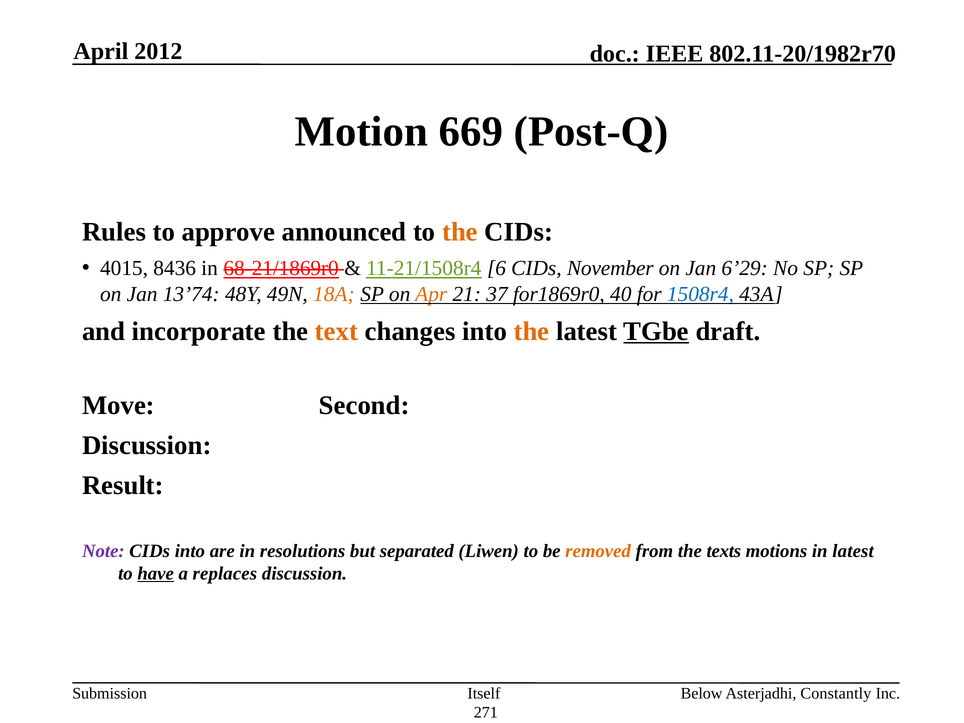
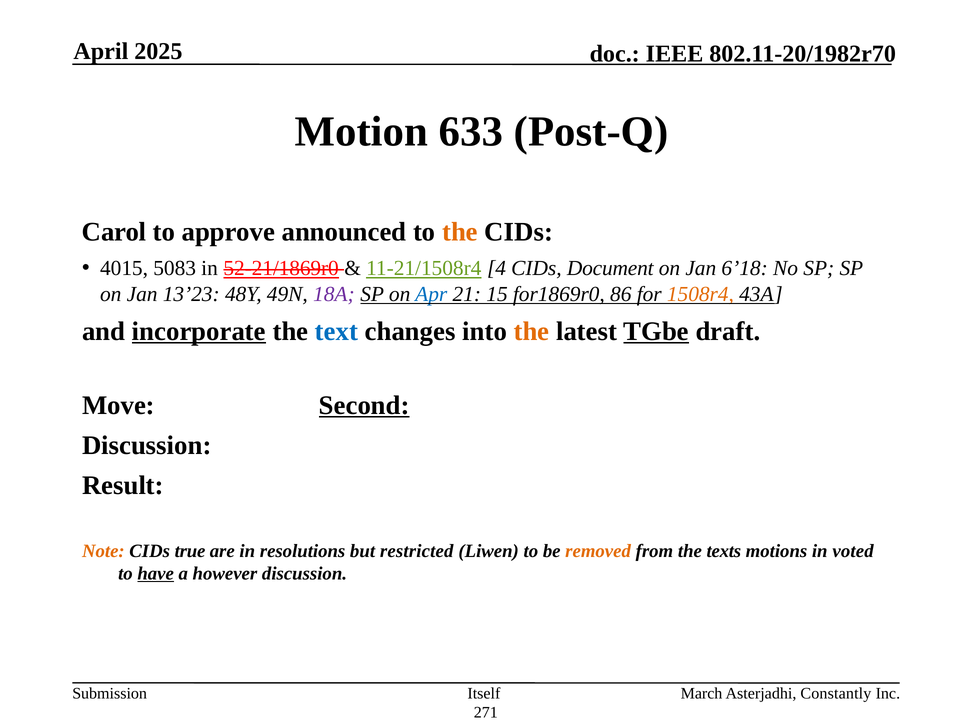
2012: 2012 -> 2025 (158, 51)
669: 669 -> 633 (471, 131)
Rules: Rules -> Carol (114, 232)
8436: 8436 -> 5083 (175, 268)
68-21/1869r0: 68-21/1869r0 -> 52-21/1869r0 (281, 268)
6: 6 -> 4 (496, 268)
November: November -> Document (610, 268)
6’29: 6’29 -> 6’18 (745, 268)
13’74: 13’74 -> 13’23 (191, 294)
18A colour: orange -> purple (334, 294)
Apr colour: orange -> blue (431, 294)
37: 37 -> 15 (497, 294)
40: 40 -> 86 (621, 294)
1508r4 colour: blue -> orange (700, 294)
incorporate underline: none -> present (199, 331)
text colour: orange -> blue (337, 331)
Second underline: none -> present (364, 405)
Note colour: purple -> orange (103, 551)
CIDs into: into -> true (190, 551)
separated: separated -> restricted (417, 551)
in latest: latest -> voted (853, 551)
replaces: replaces -> however (225, 573)
Below: Below -> March (702, 693)
